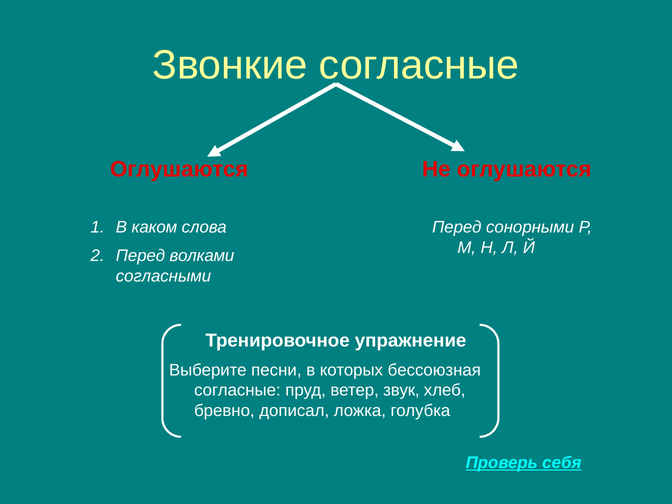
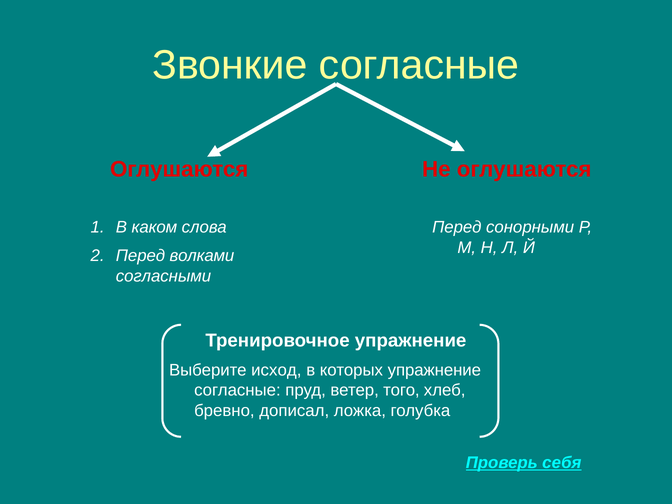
песни: песни -> исход (276, 370)
которых бессоюзная: бессоюзная -> упражнение (434, 370)
звук: звук -> того (401, 390)
